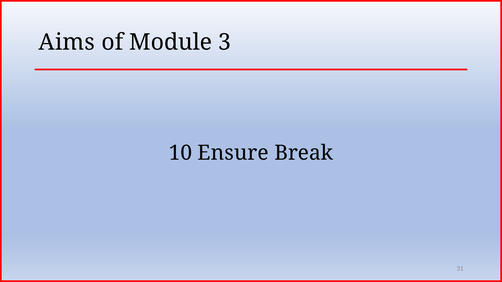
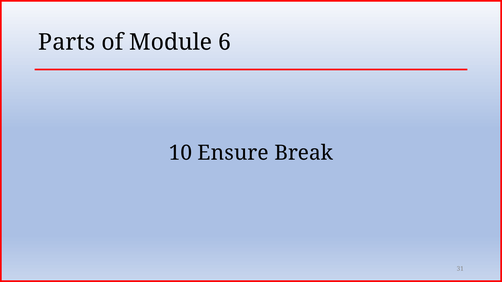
Aims: Aims -> Parts (67, 42)
3: 3 -> 6 (225, 42)
